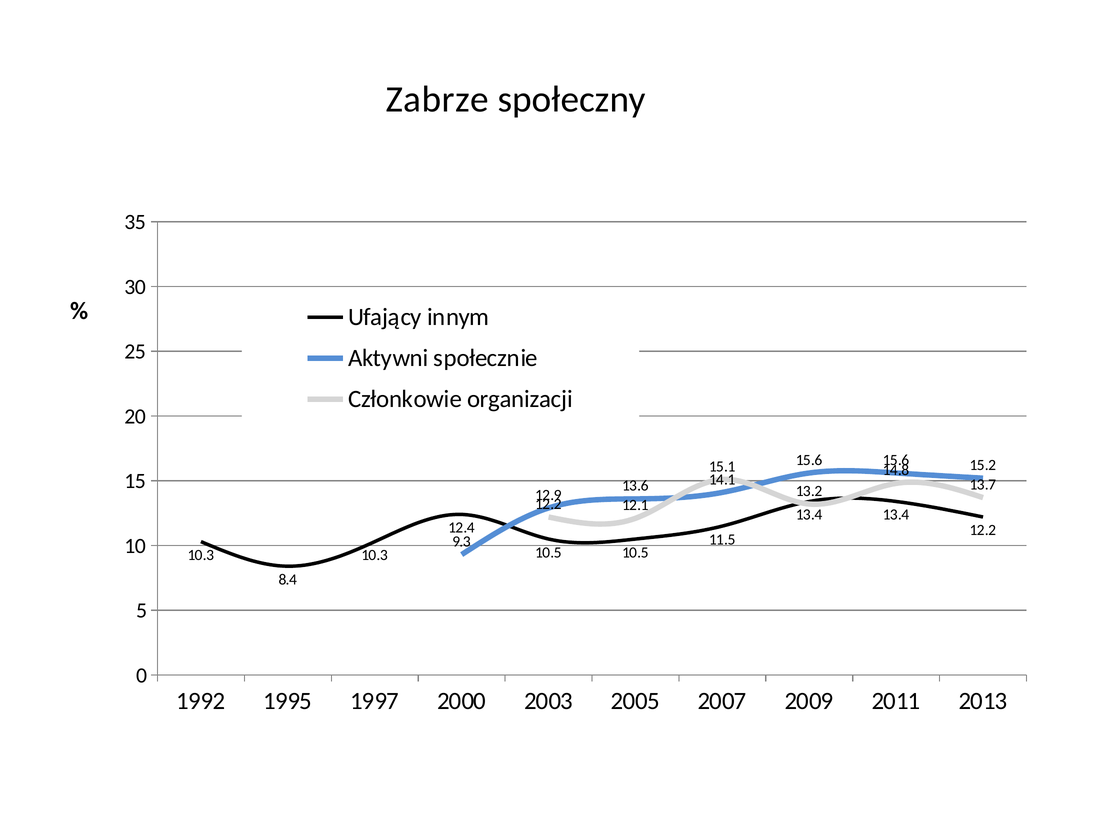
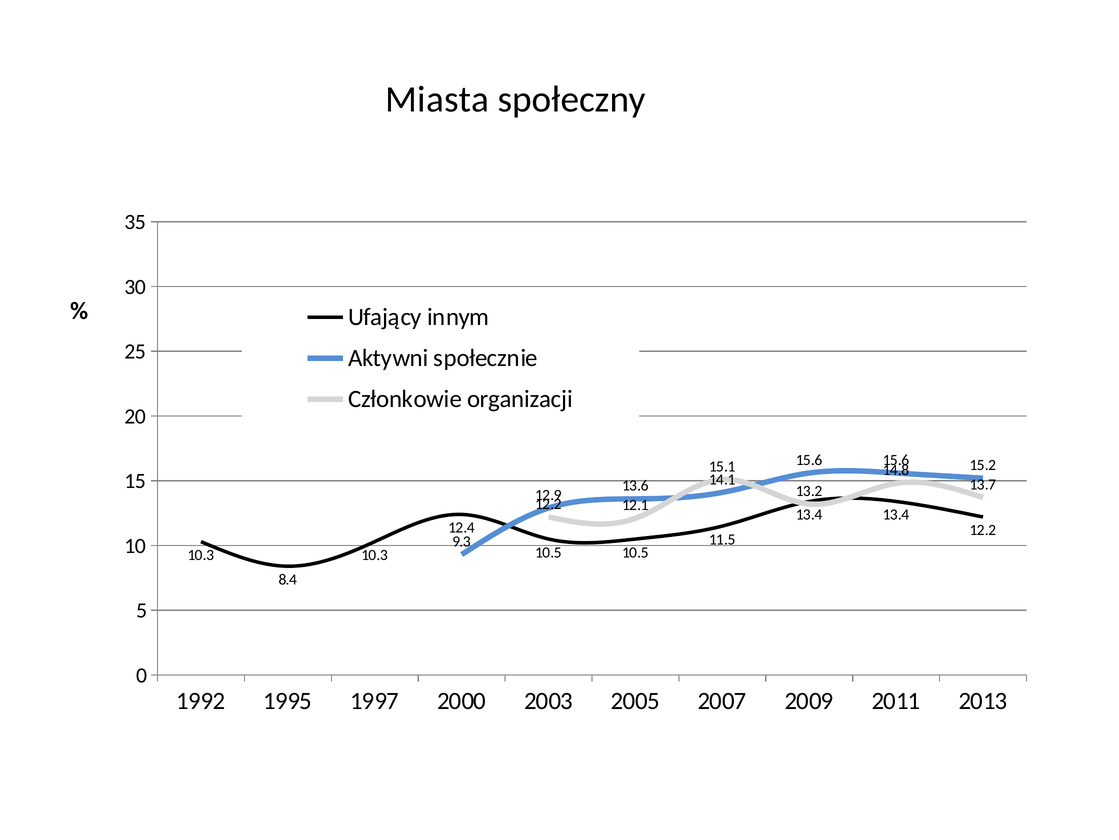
Zabrze: Zabrze -> Miasta (437, 99)
